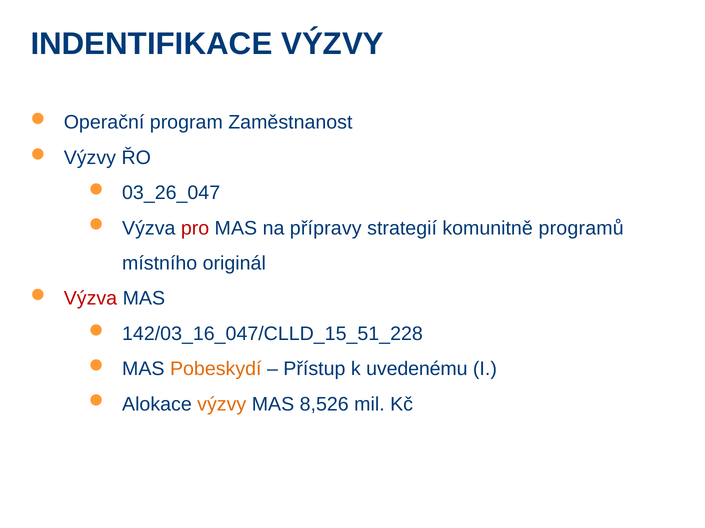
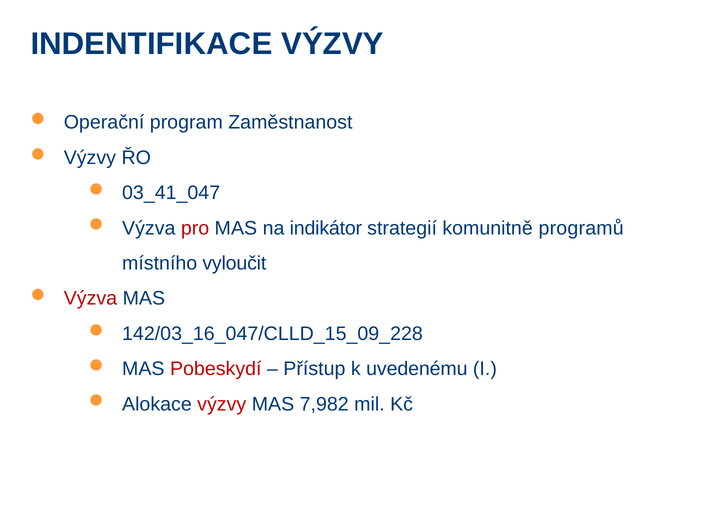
03_26_047: 03_26_047 -> 03_41_047 (171, 193)
přípravy: přípravy -> indikátor (326, 228)
originál: originál -> vyloučit (234, 264)
142/03_16_047/CLLD_15_51_228: 142/03_16_047/CLLD_15_51_228 -> 142/03_16_047/CLLD_15_09_228 (272, 334)
Pobeskydí colour: orange -> red (216, 369)
výzvy colour: orange -> red (222, 405)
8,526: 8,526 -> 7,982 (324, 405)
